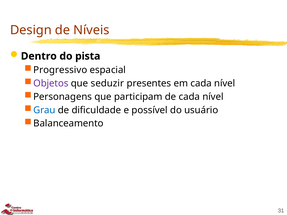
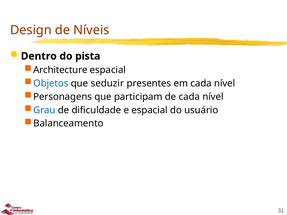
Progressivo: Progressivo -> Architecture (60, 70)
Objetos colour: purple -> blue (51, 83)
e possível: possível -> espacial (150, 110)
